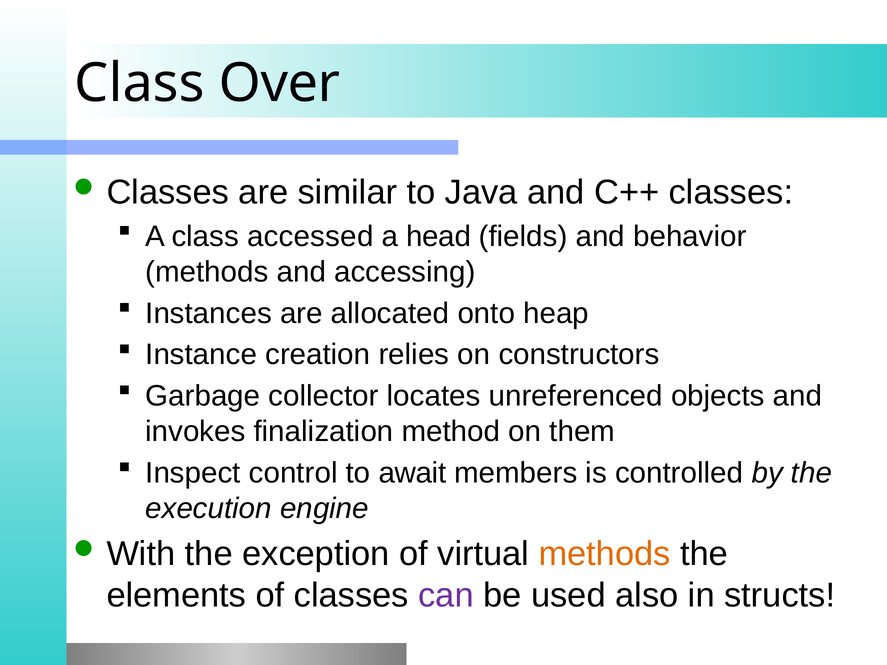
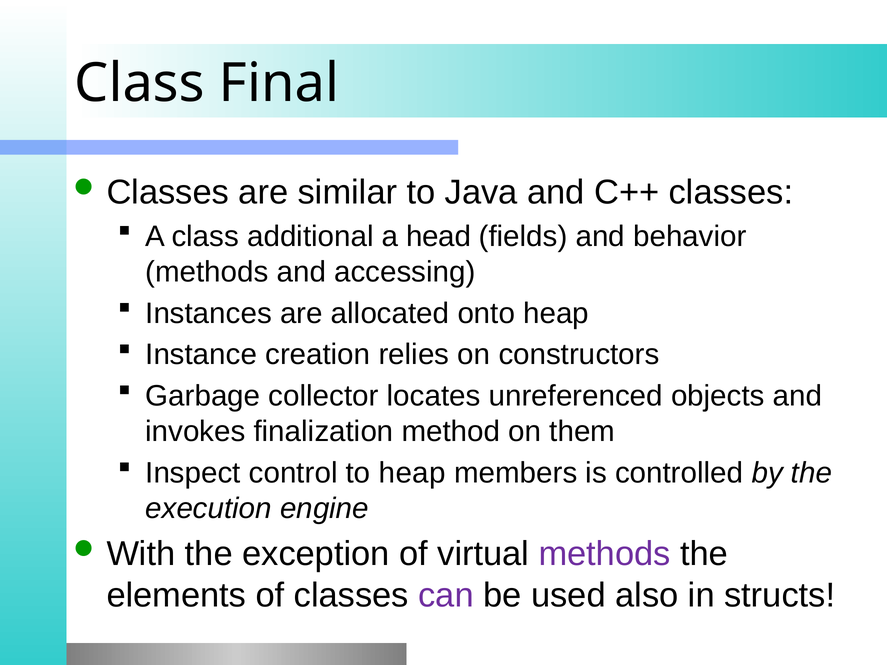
Over: Over -> Final (279, 83)
accessed: accessed -> additional (310, 237)
to await: await -> heap (412, 473)
methods colour: orange -> purple (605, 554)
